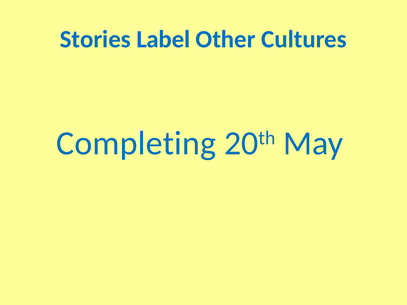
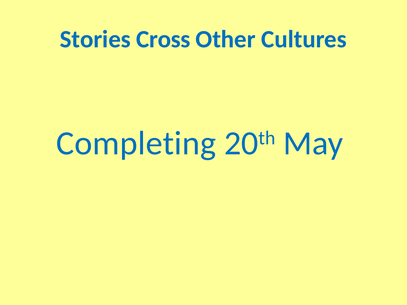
Label: Label -> Cross (163, 39)
